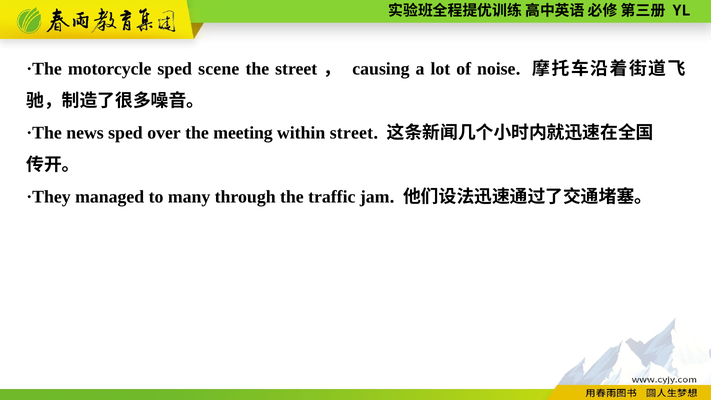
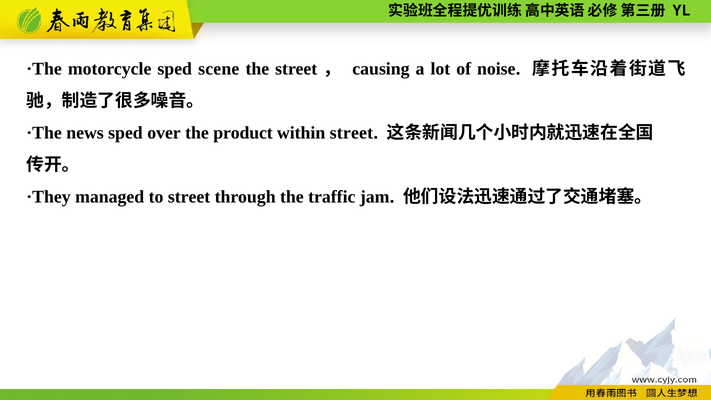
meeting: meeting -> product (243, 133)
to many: many -> street (189, 197)
